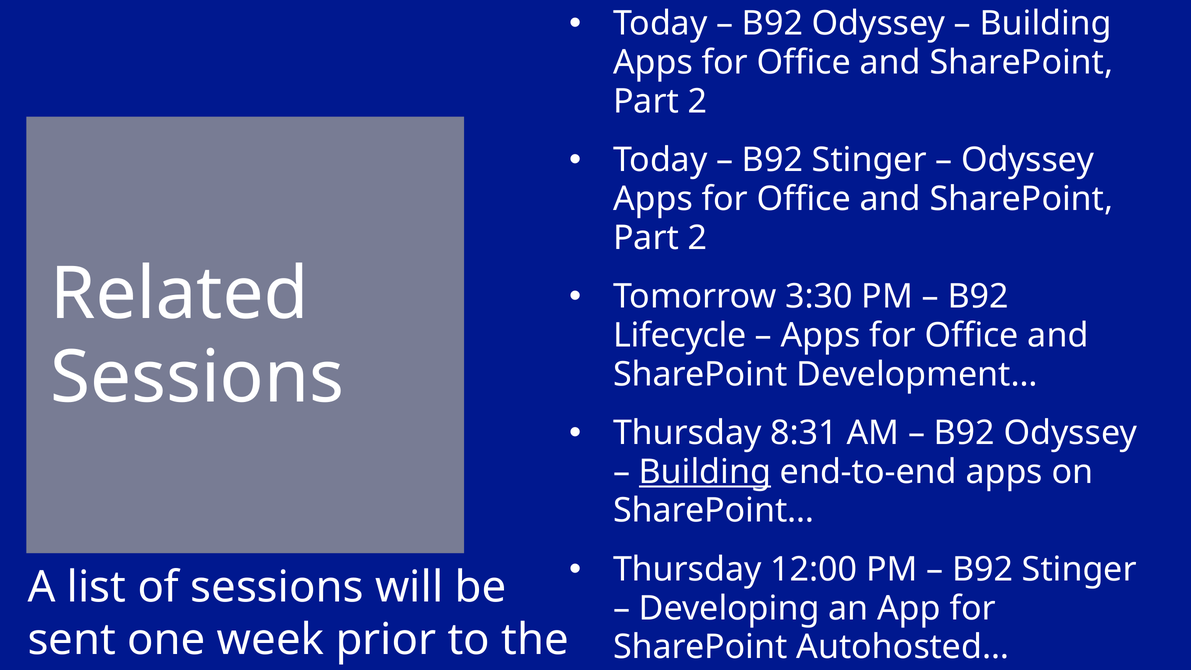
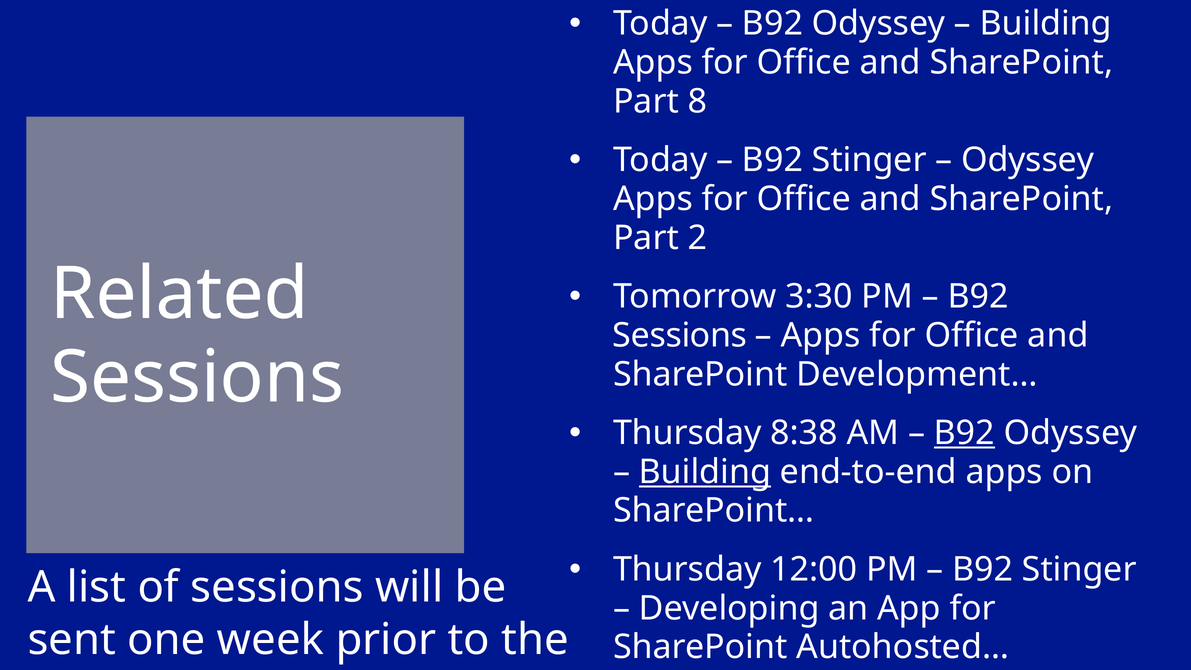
2: 2 -> 8 (697, 101)
Lifecycle: Lifecycle -> Sessions (680, 335)
8:31: 8:31 -> 8:38 (804, 433)
B92 underline: none -> present (964, 433)
